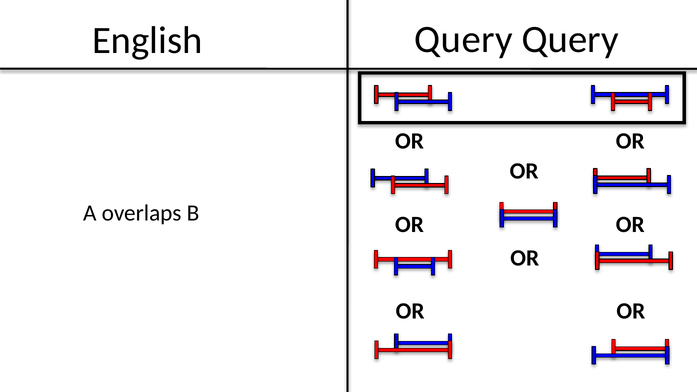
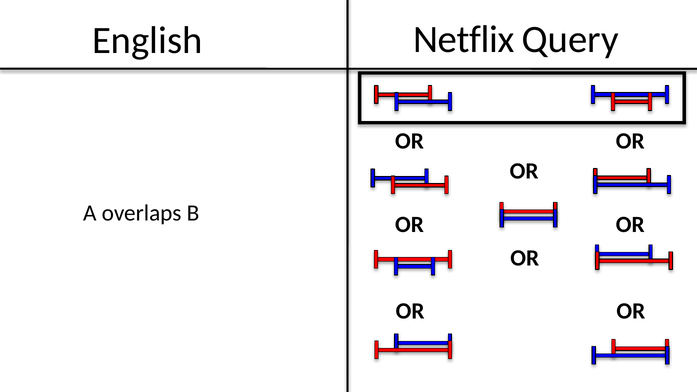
Query: Query -> Netflix (464, 40)
